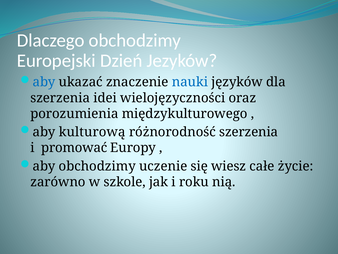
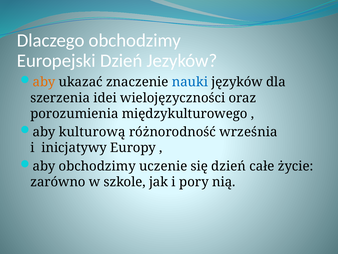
aby colour: blue -> orange (44, 82)
różnorodność szerzenia: szerzenia -> września (249, 132)
promować: promować -> inicjatywy (74, 148)
się wiesz: wiesz -> dzień (229, 166)
roku: roku -> pory (194, 182)
